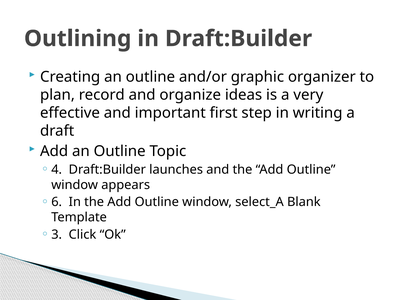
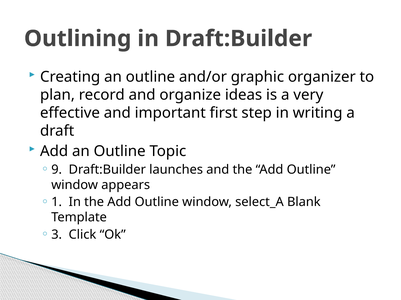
4: 4 -> 9 (57, 170)
6: 6 -> 1 (57, 202)
